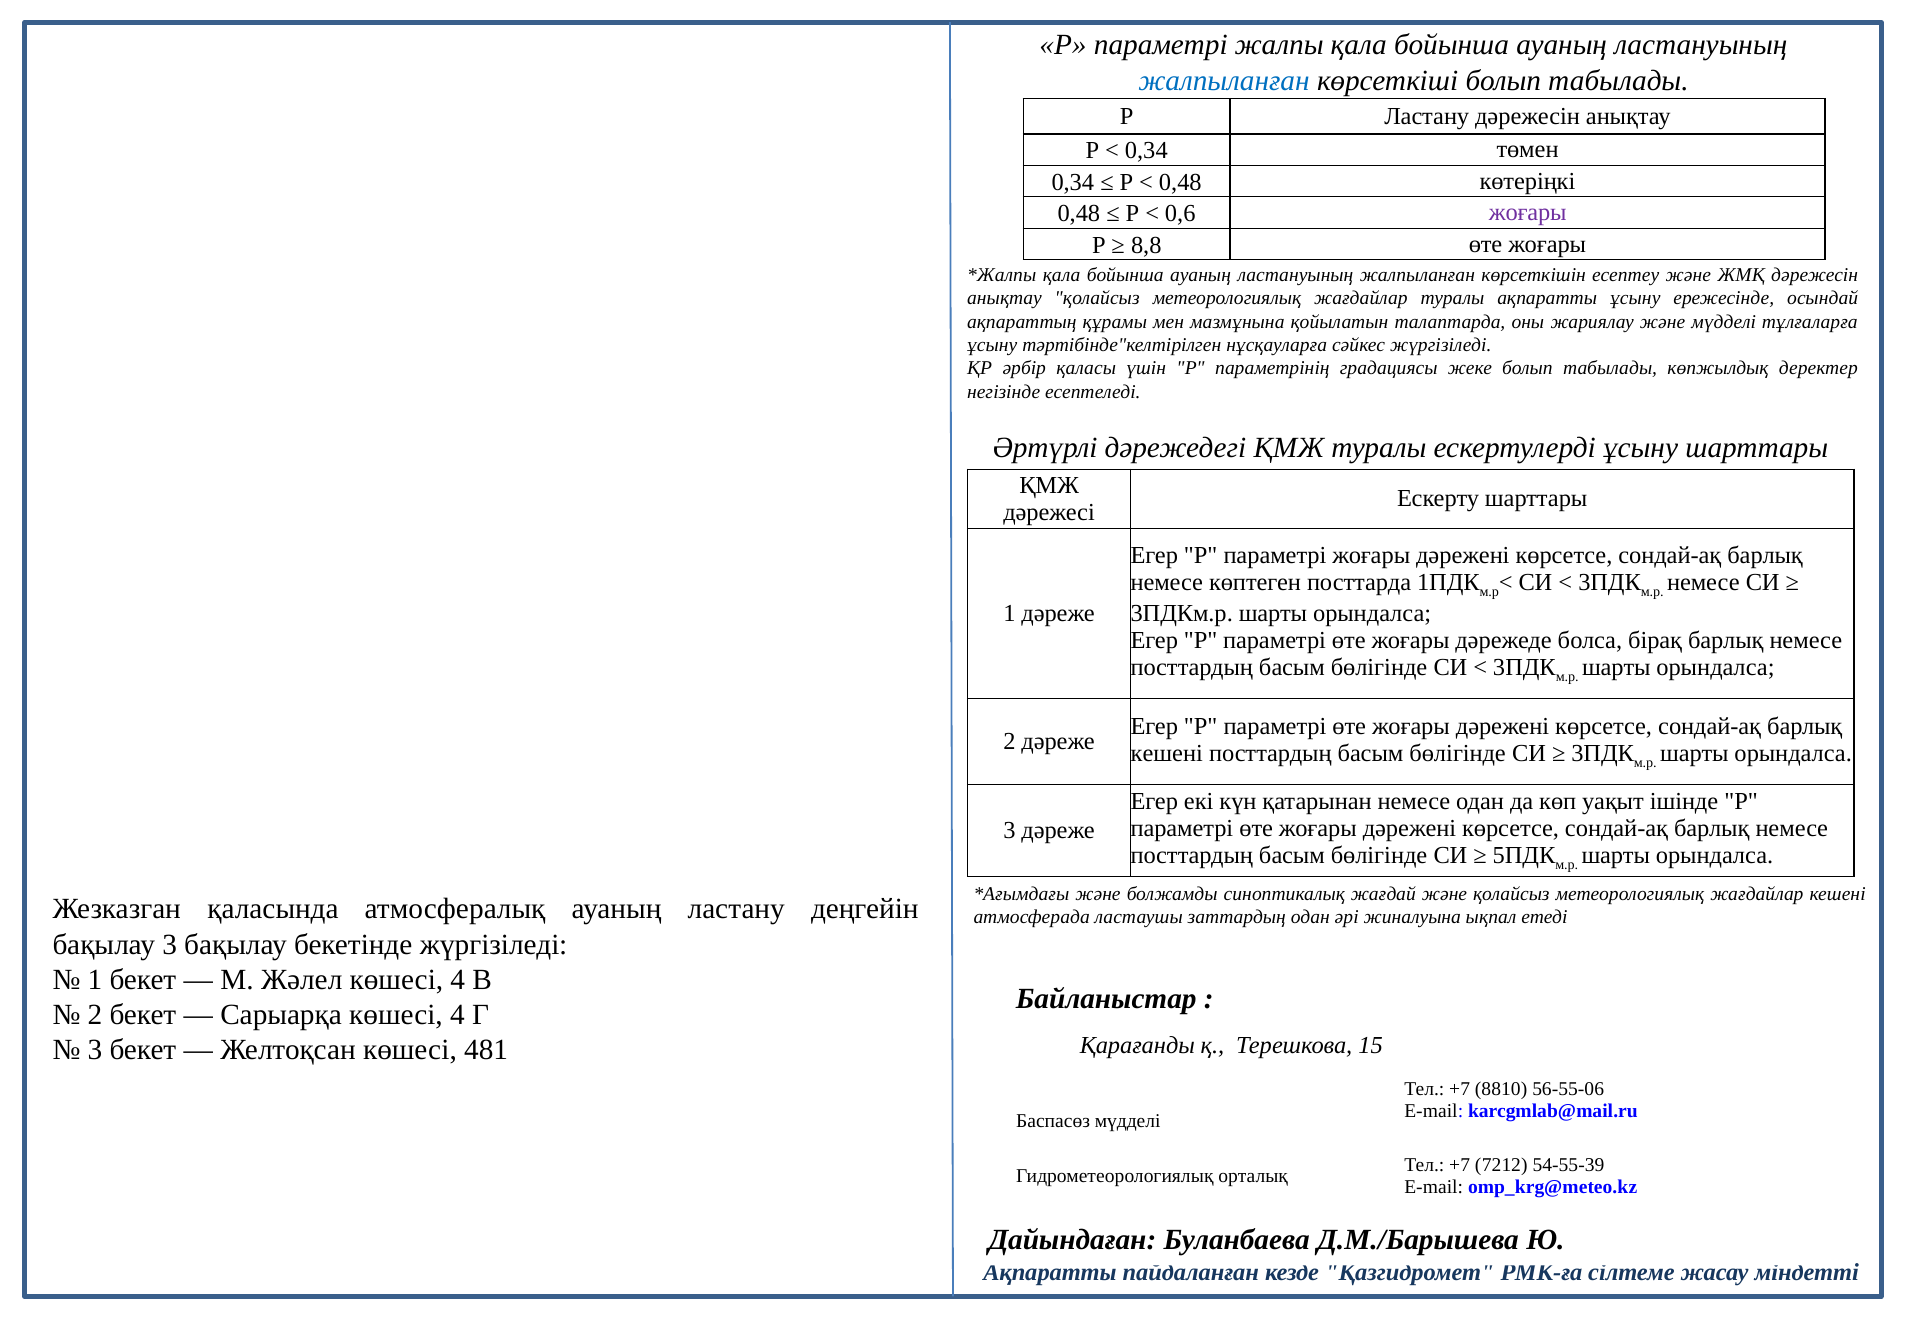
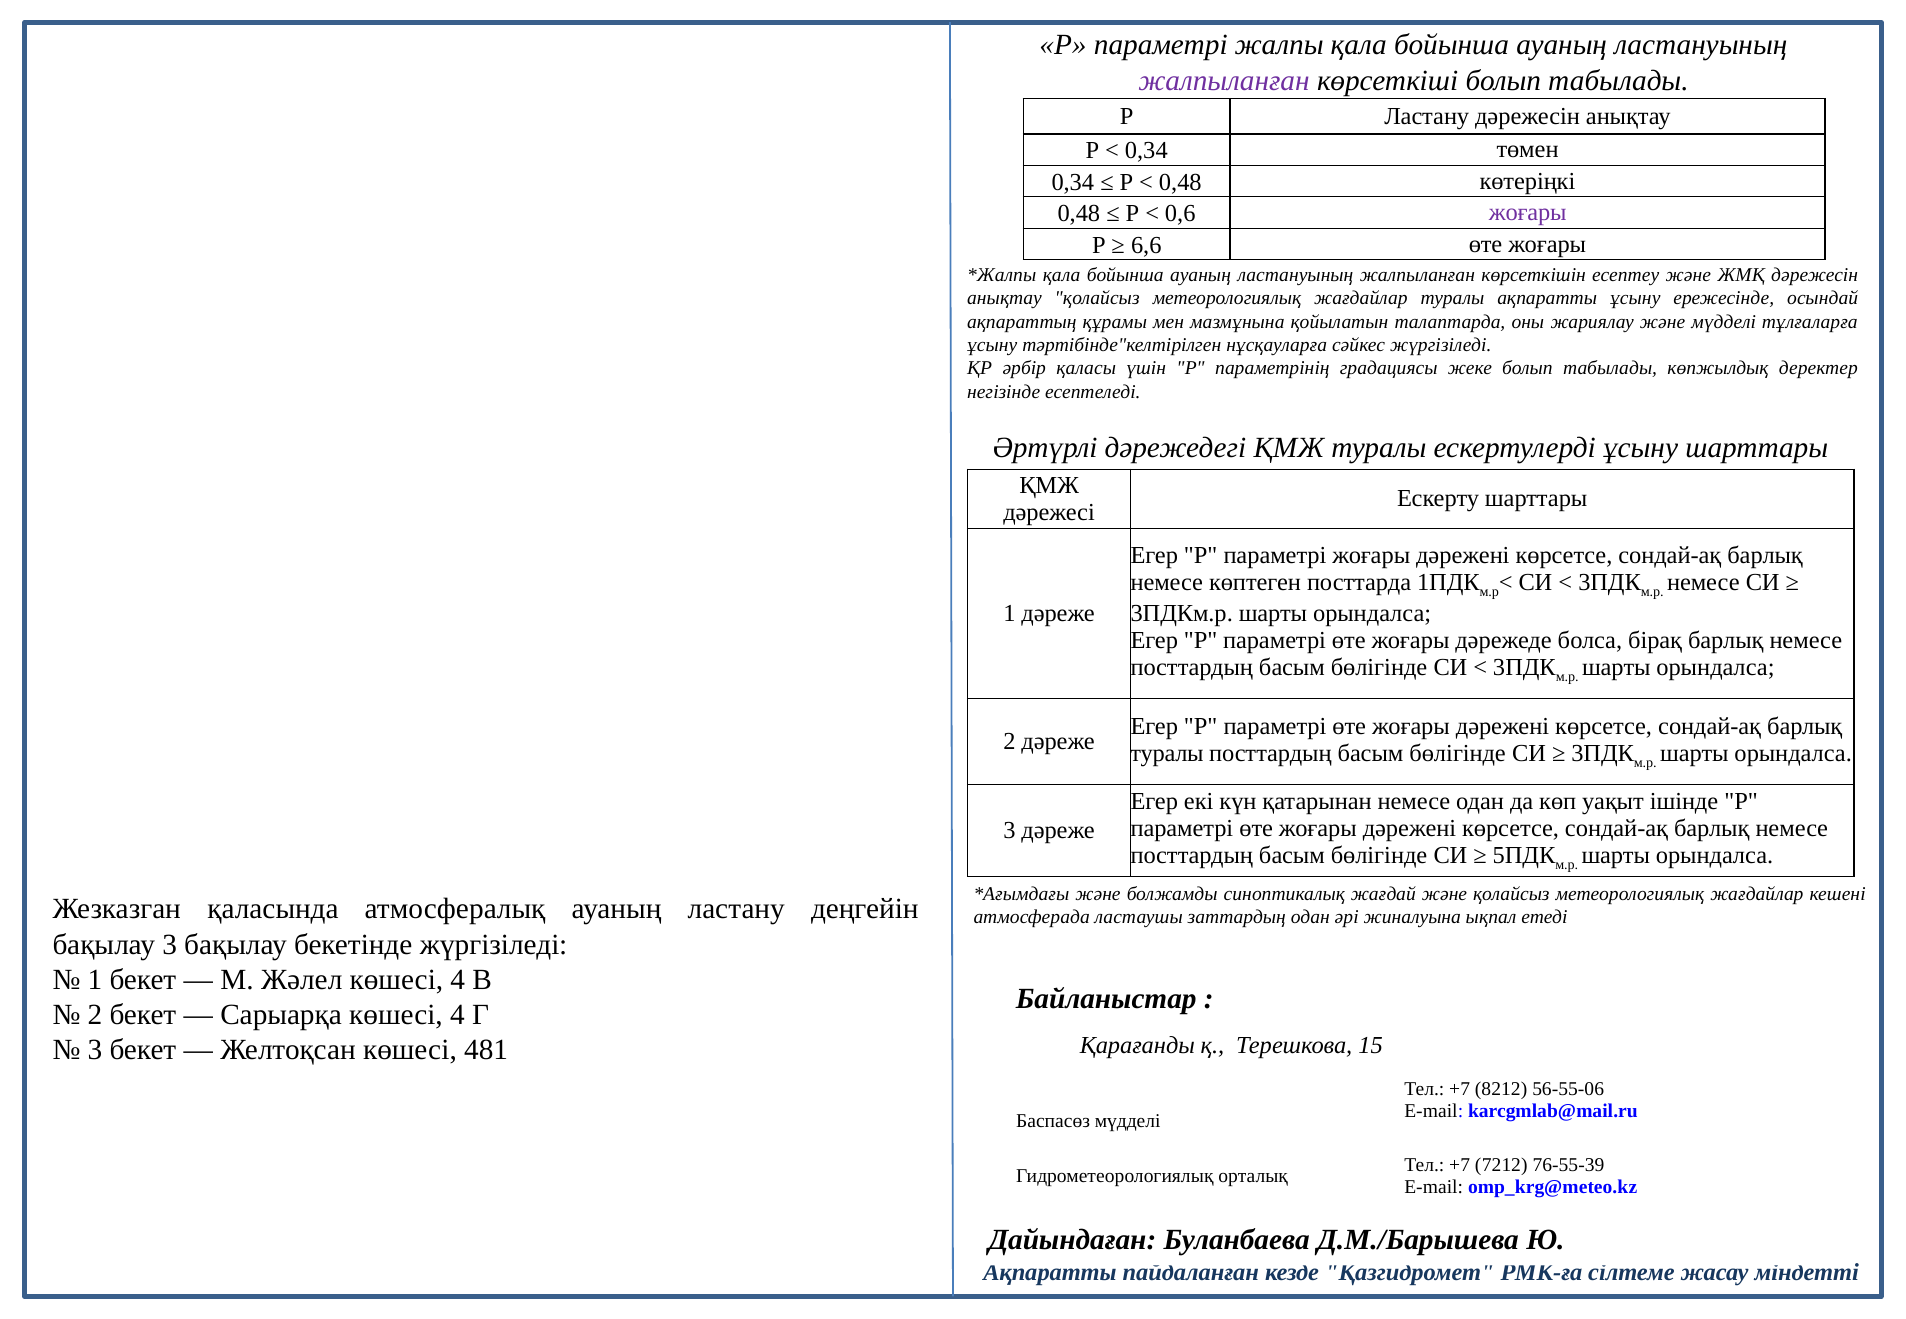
жалпыланған colour: blue -> purple (1224, 80)
8,8: 8,8 -> 6,6 (1146, 245)
кешені: кешені -> туралы (1167, 753)
8810: 8810 -> 8212 (1501, 1089)
54-55-39: 54-55-39 -> 76-55-39 (1568, 1166)
